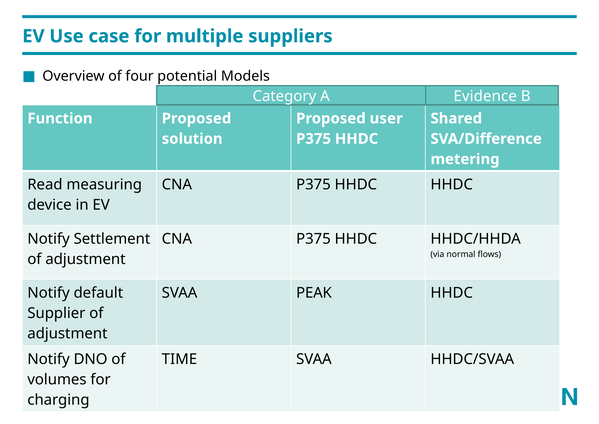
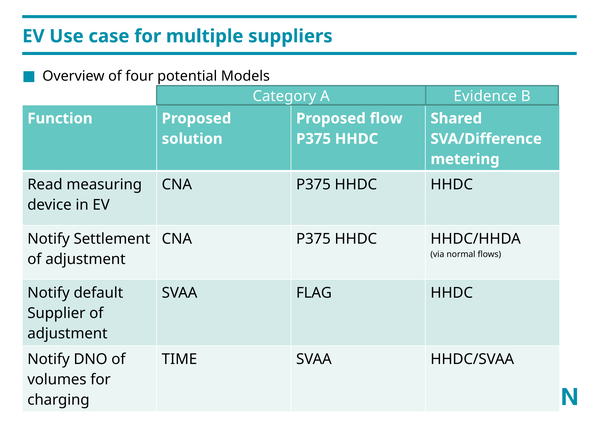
user: user -> flow (386, 118)
PEAK: PEAK -> FLAG (314, 293)
